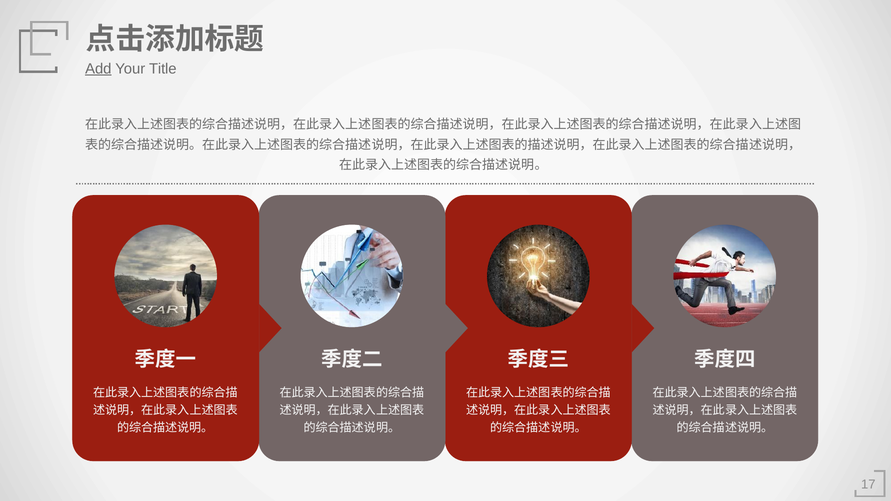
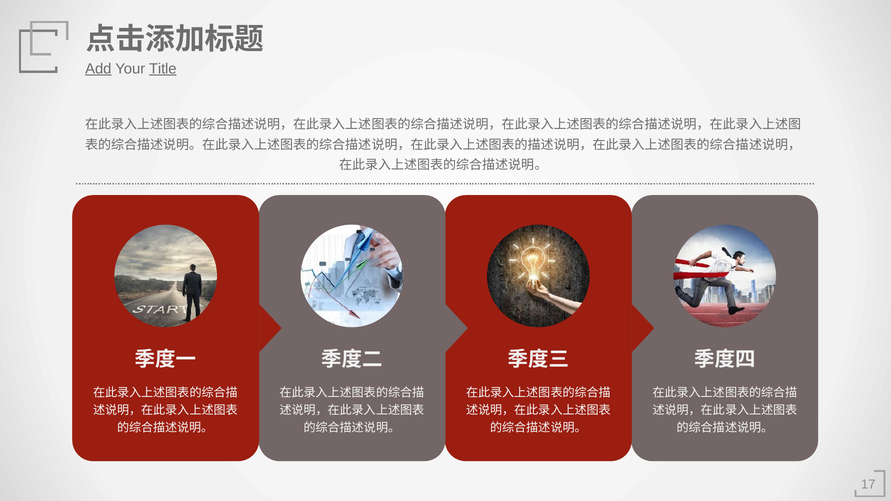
Title underline: none -> present (163, 69)
